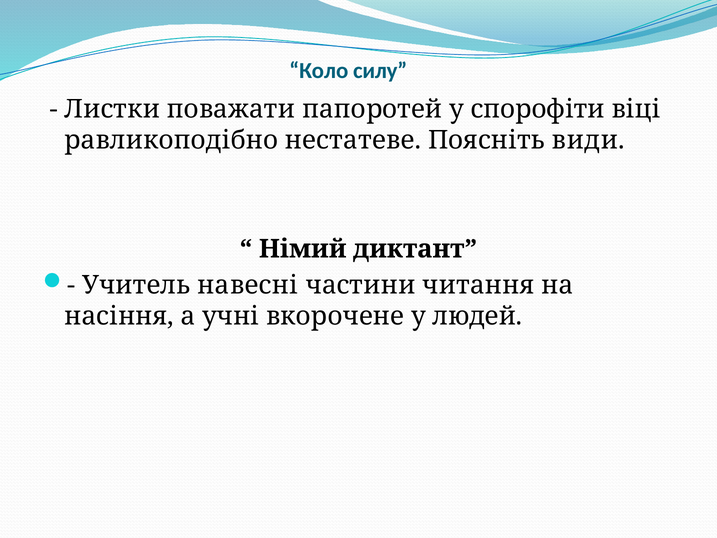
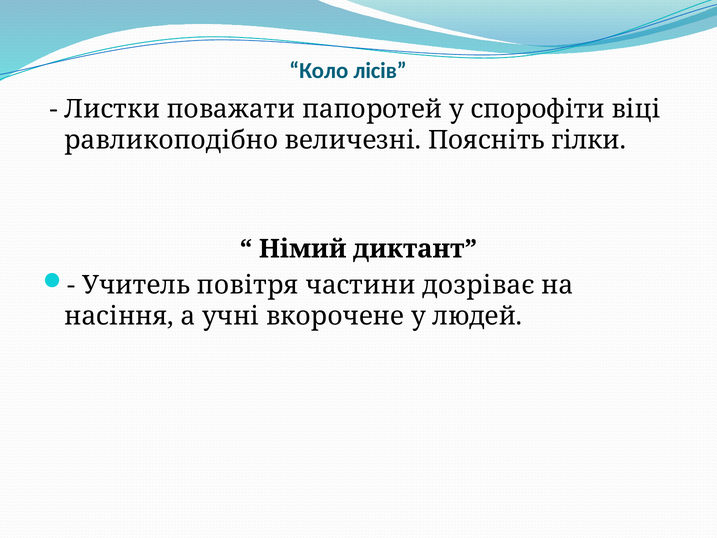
силу: силу -> лісів (380, 71)
нестатеве: нестатеве -> величезні (353, 140)
види: види -> гілки (589, 140)
навесні: навесні -> повітря (248, 285)
читання: читання -> дозріває (478, 285)
